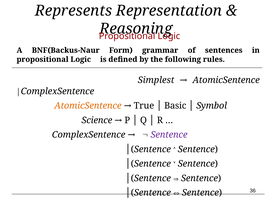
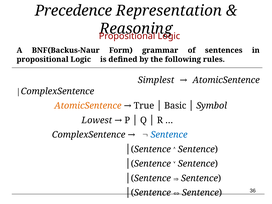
Represents: Represents -> Precedence (74, 11)
Science: Science -> Lowest (97, 120)
Sentence colour: purple -> blue (169, 135)
